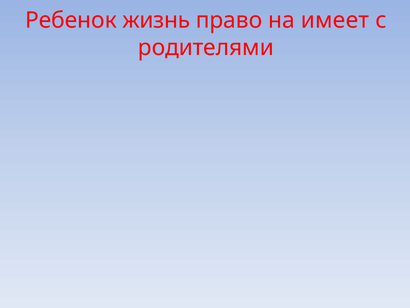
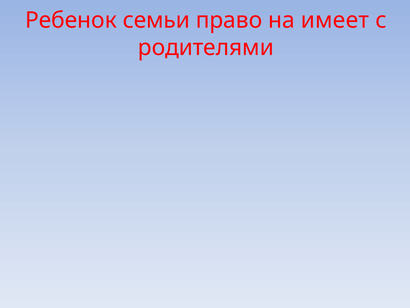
жизнь: жизнь -> семьи (156, 20)
